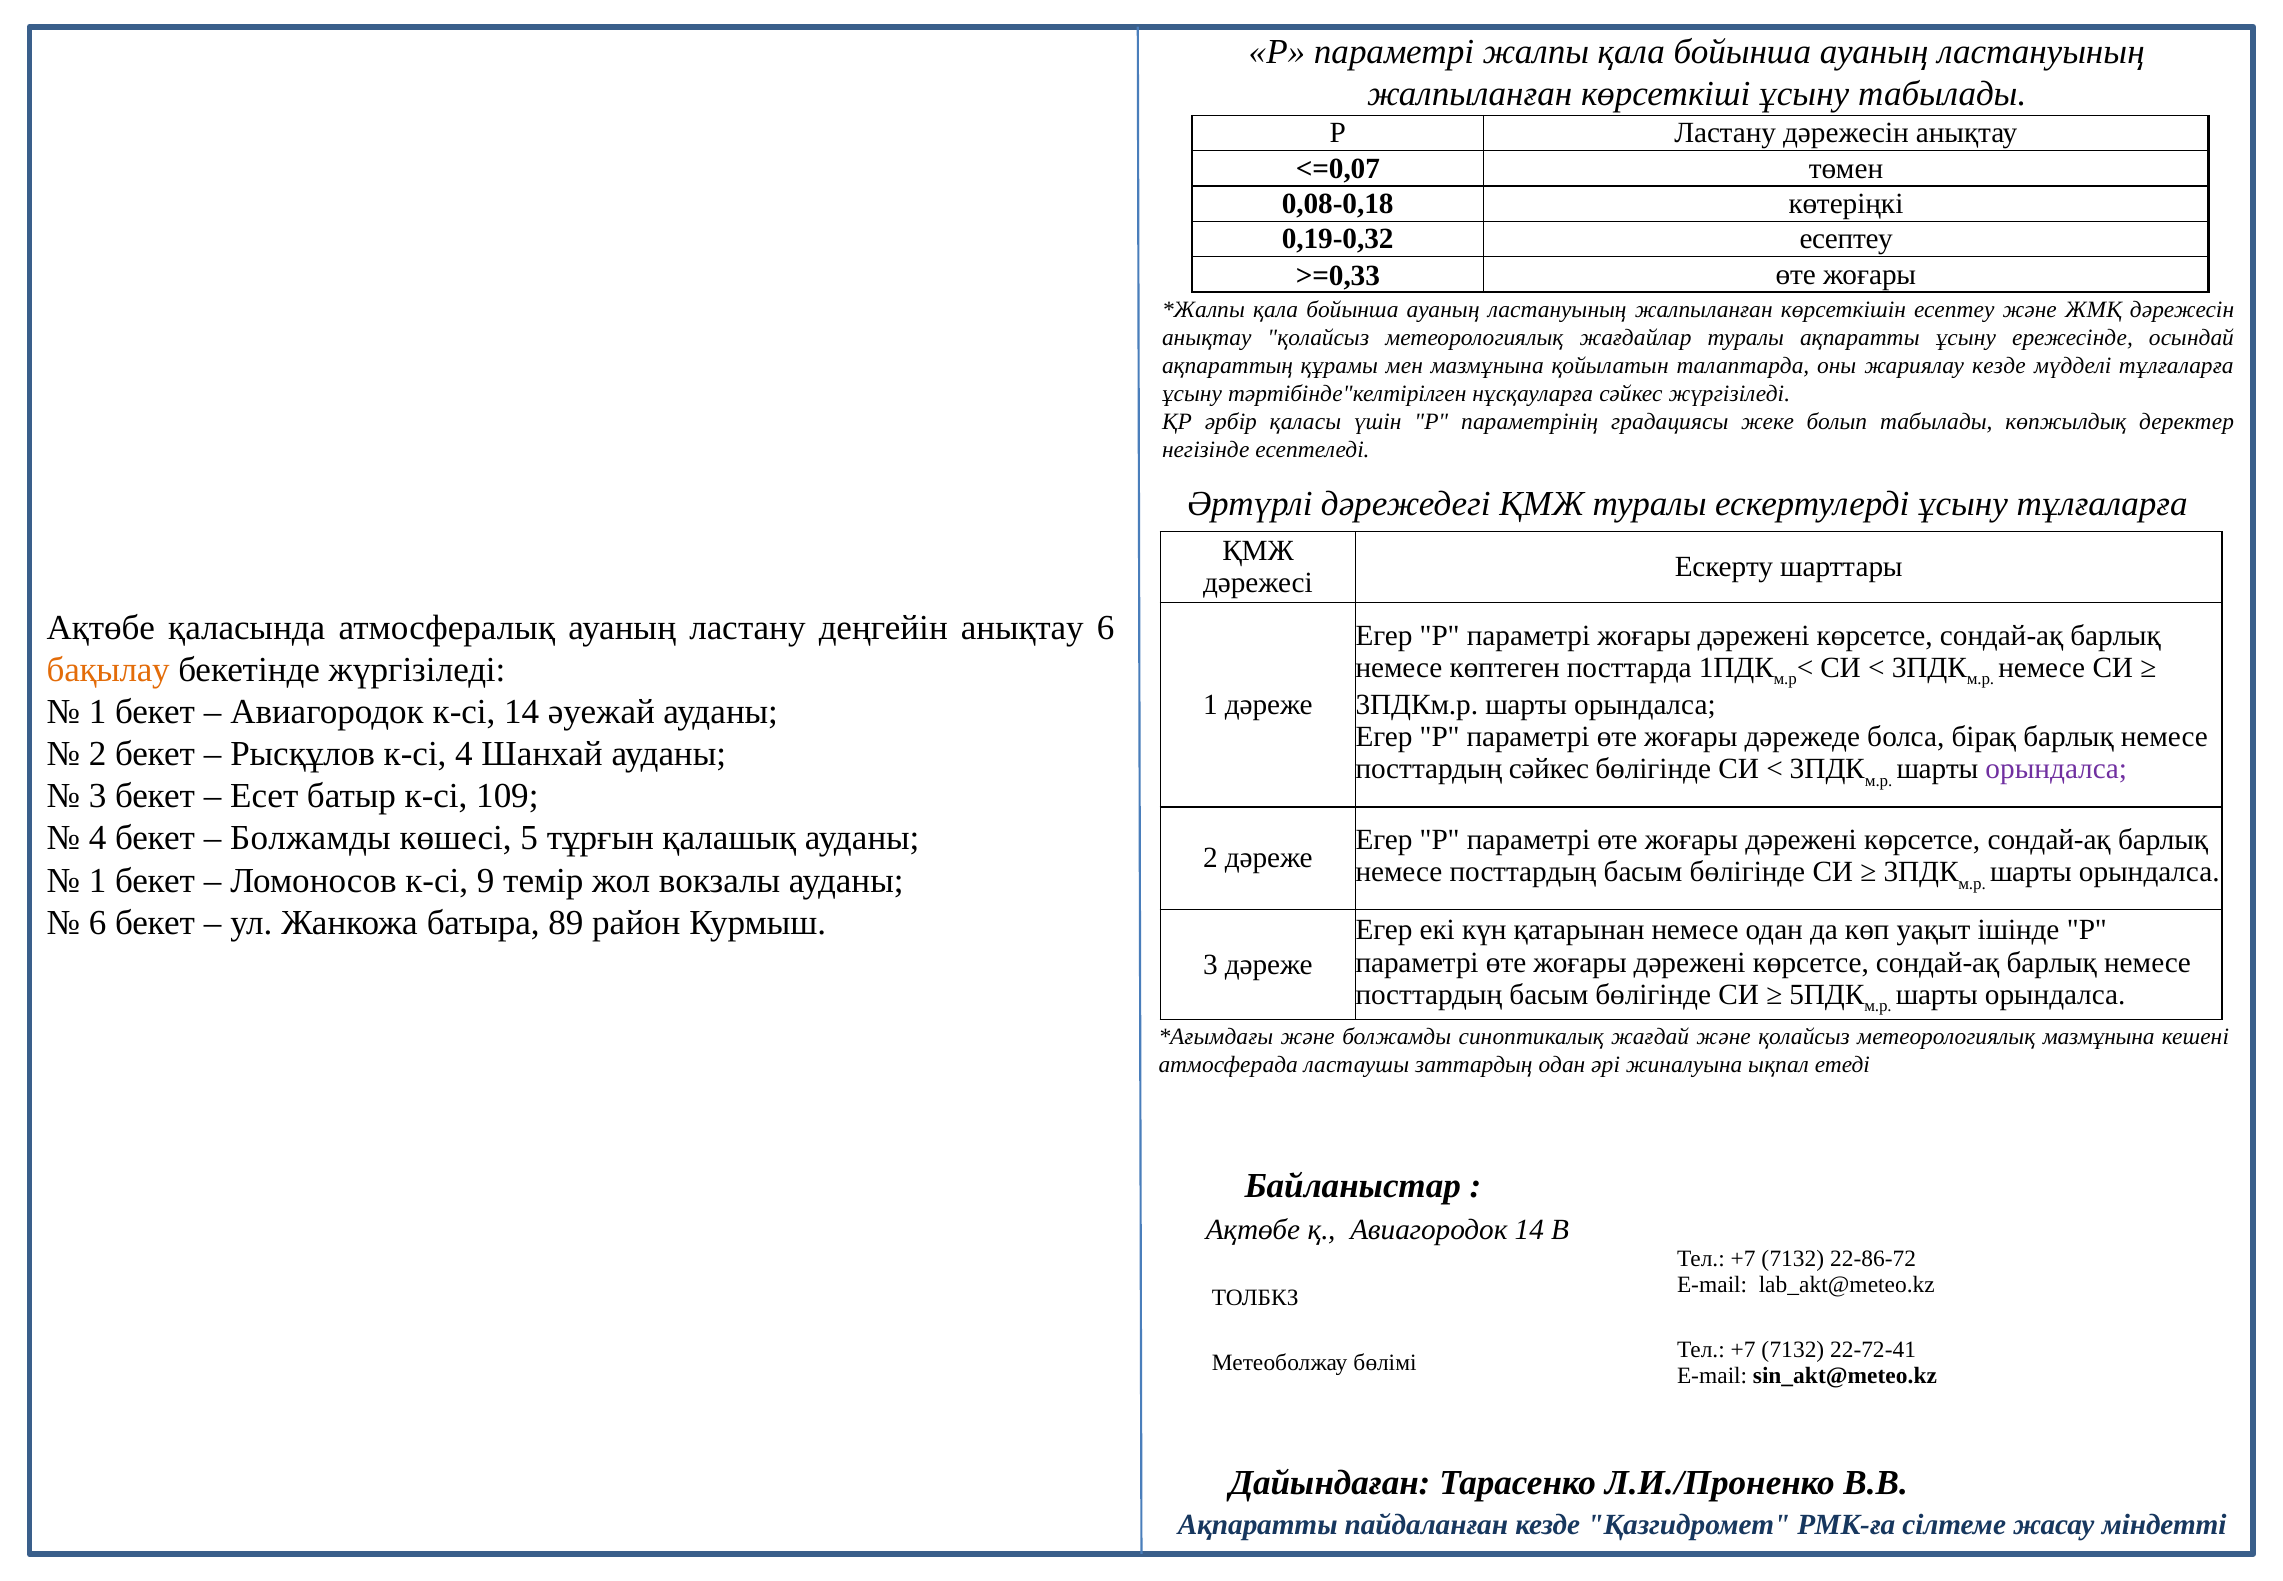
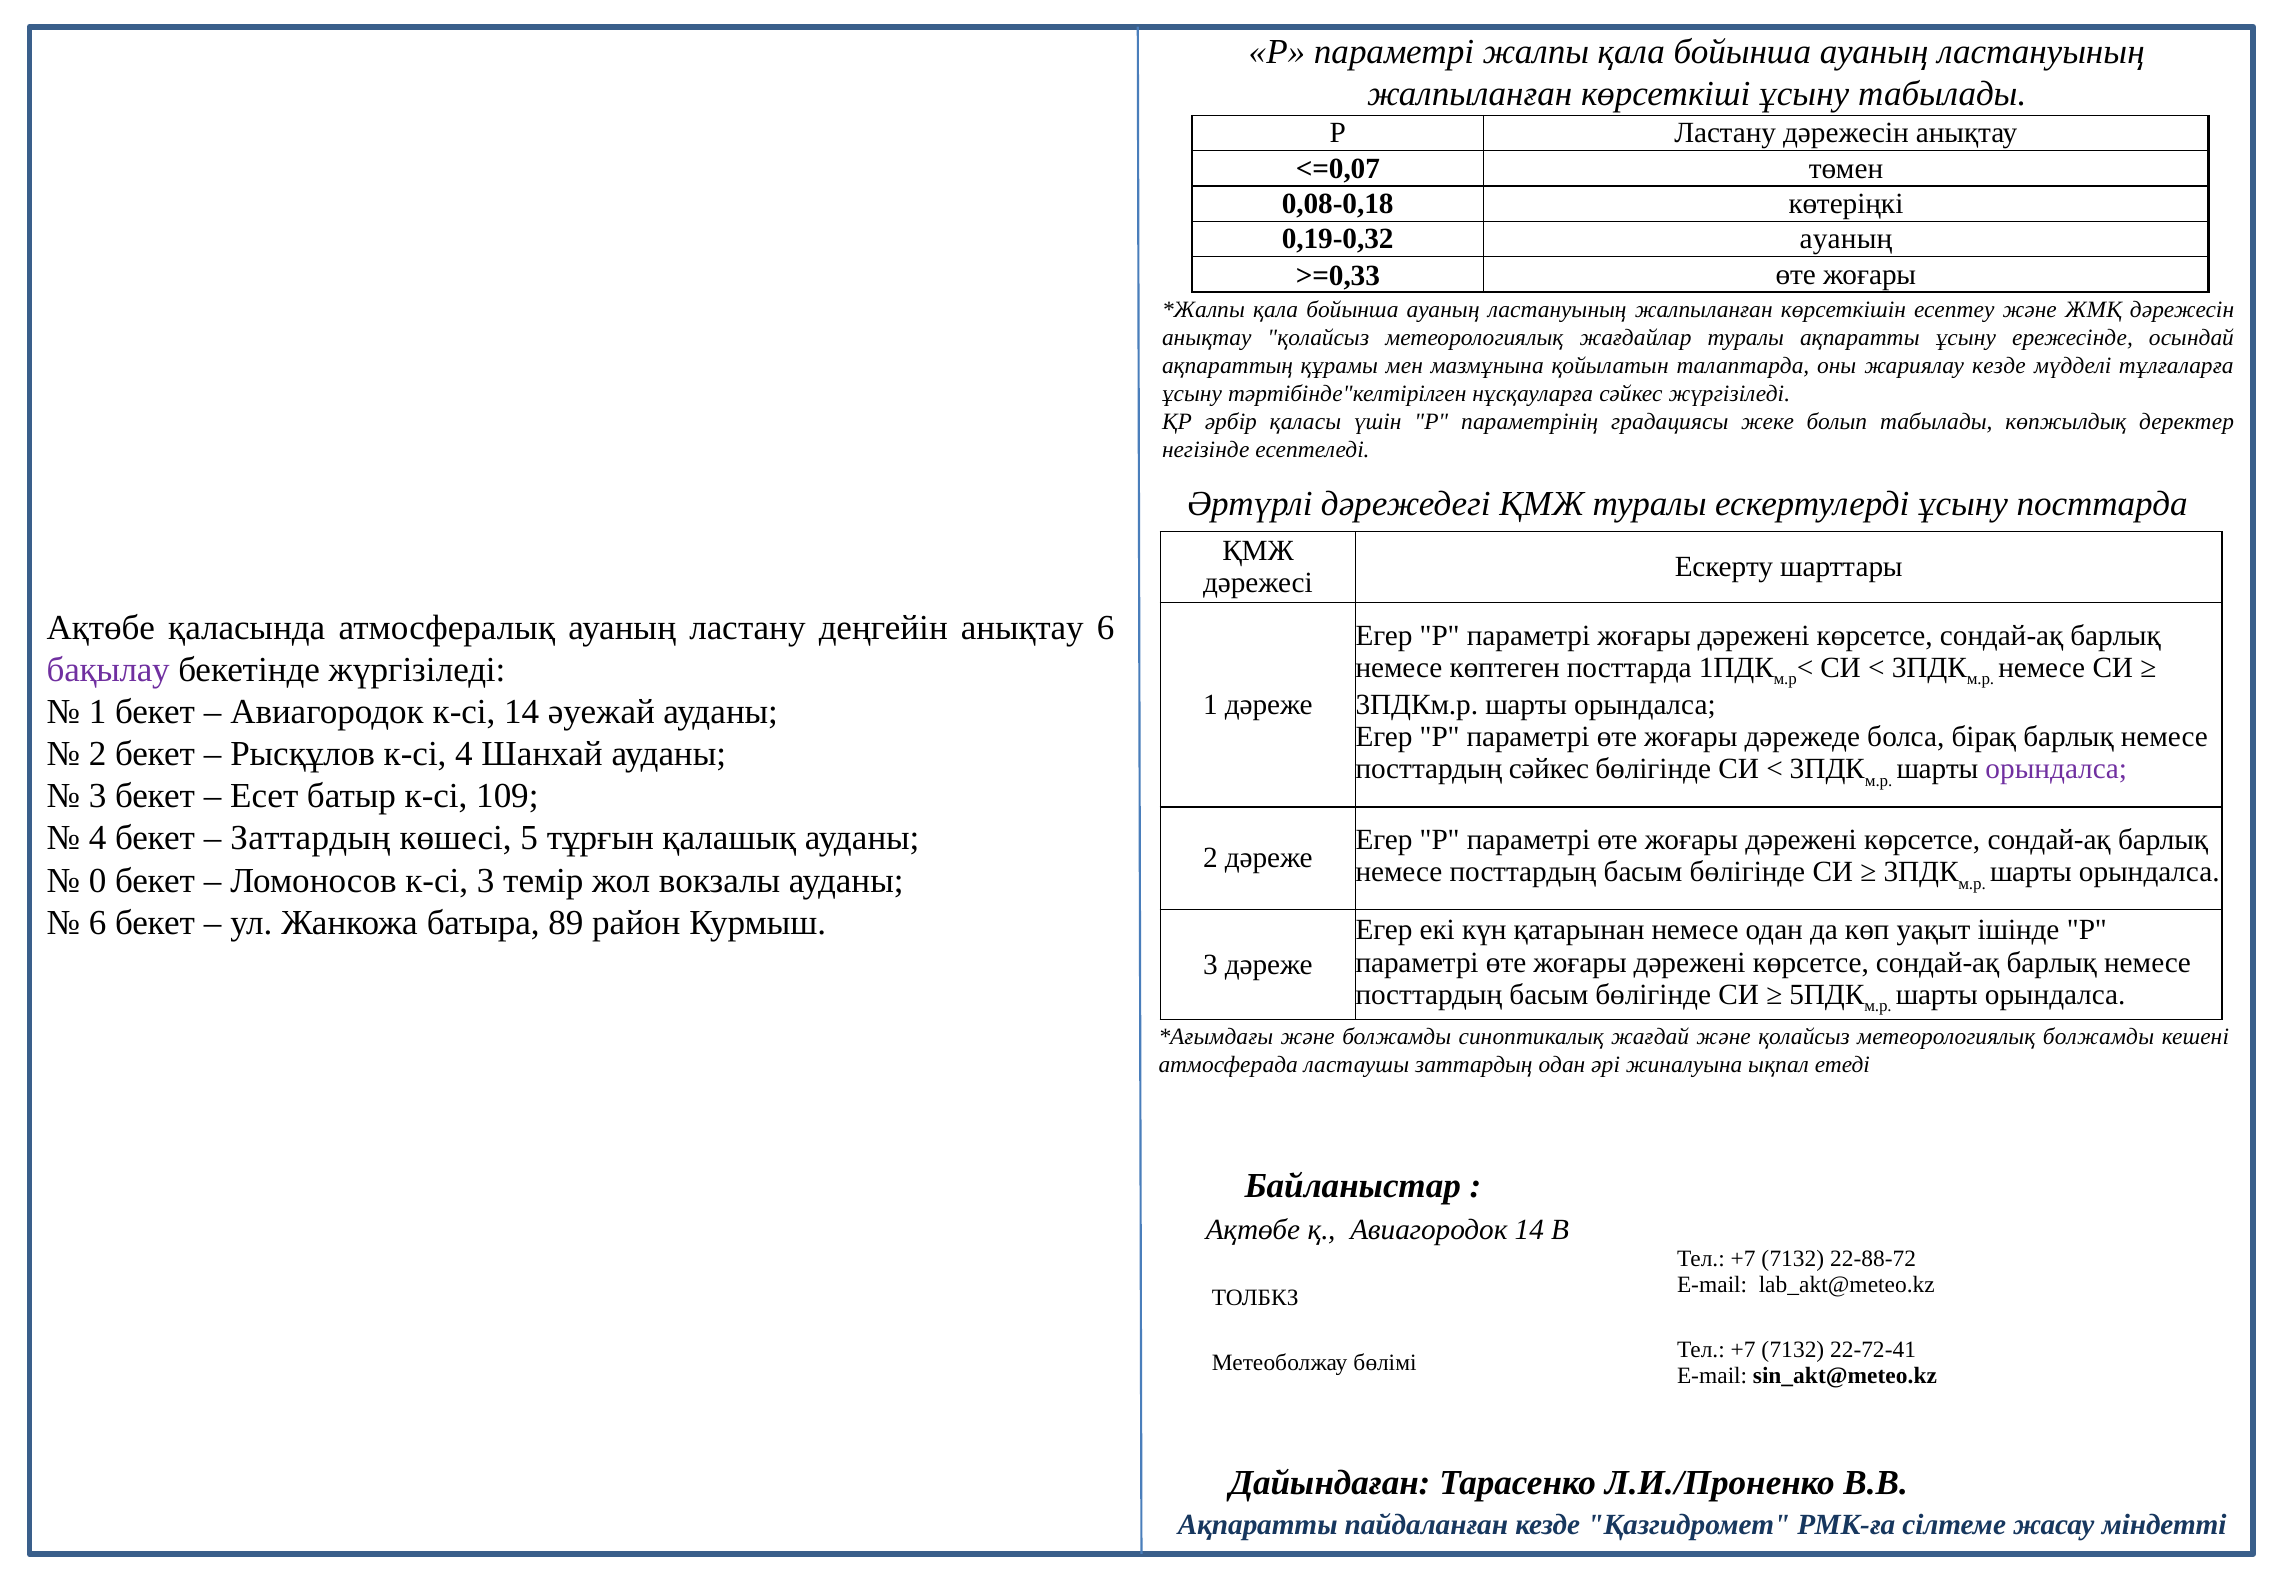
0,19-0,32 есептеу: есептеу -> ауаның (1846, 239)
ұсыну тұлғаларға: тұлғаларға -> посттарда (2102, 504)
бақылау colour: orange -> purple (108, 669)
Болжамды: Болжамды -> Заттардың (310, 838)
1: 1 -> 0 (98, 880)
к-сі 9: 9 -> 3 (486, 880)
метеорологиялық мазмұнына: мазмұнына -> болжамды (2098, 1037)
22-86-72: 22-86-72 -> 22-88-72 (1873, 1258)
